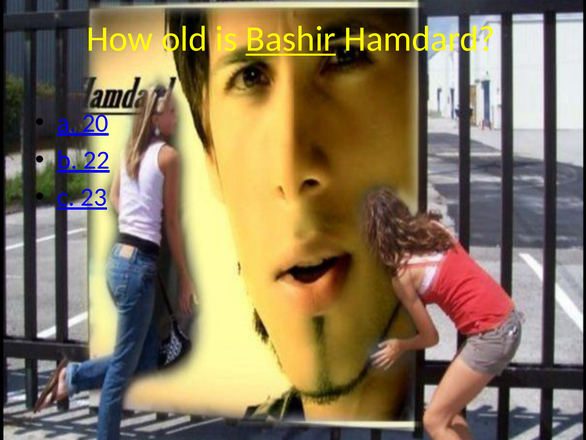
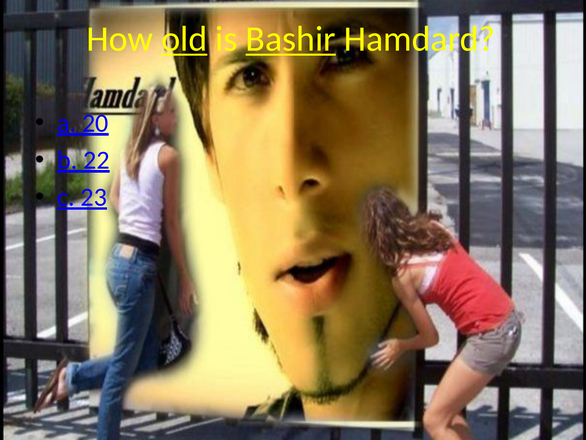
old underline: none -> present (184, 39)
